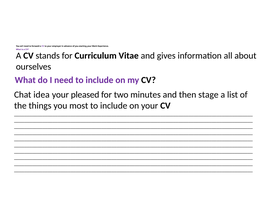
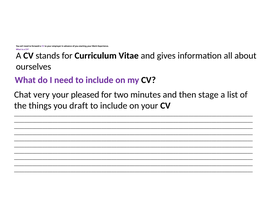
idea: idea -> very (42, 95)
most: most -> draft (79, 106)
